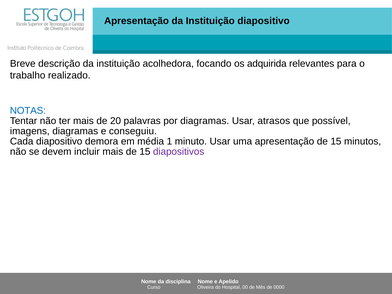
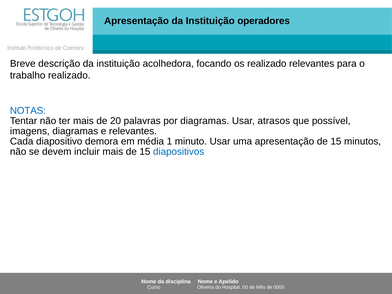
Instituição diapositivo: diapositivo -> operadores (264, 21)
os adquirida: adquirida -> realizado (267, 64)
e conseguiu: conseguiu -> relevantes (133, 131)
diapositivos colour: purple -> blue (179, 152)
